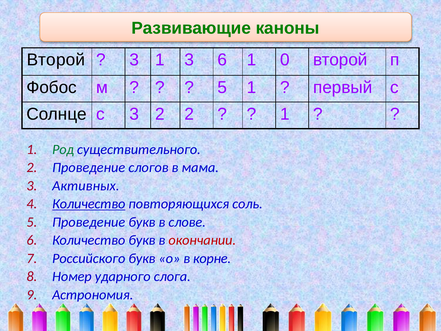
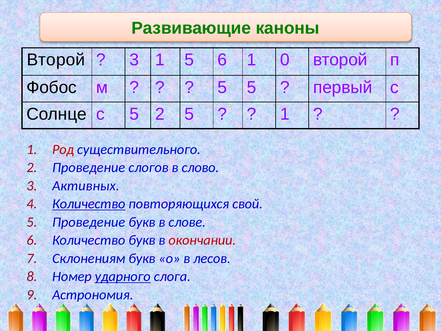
1 3: 3 -> 5 (189, 60)
5 1: 1 -> 5 (252, 87)
с 3: 3 -> 5 (134, 114)
2 2: 2 -> 5 (189, 114)
Род colour: green -> red (63, 149)
мама: мама -> слово (200, 168)
соль: соль -> свой (248, 204)
Российского: Российского -> Склонениям (89, 258)
корне: корне -> лесов (212, 258)
ударного underline: none -> present (123, 276)
